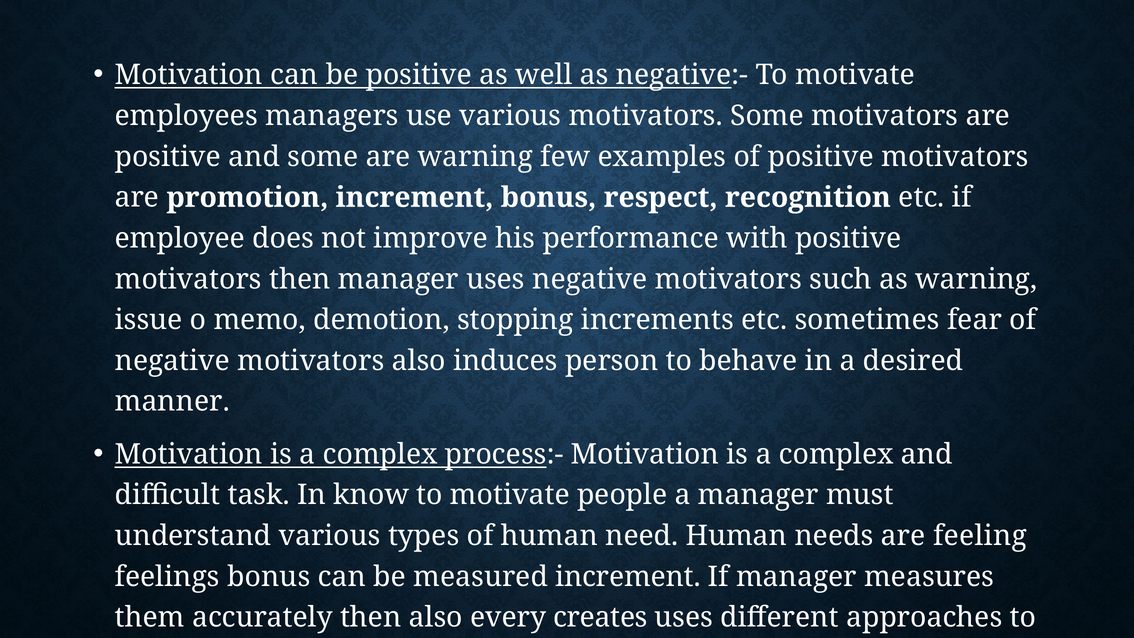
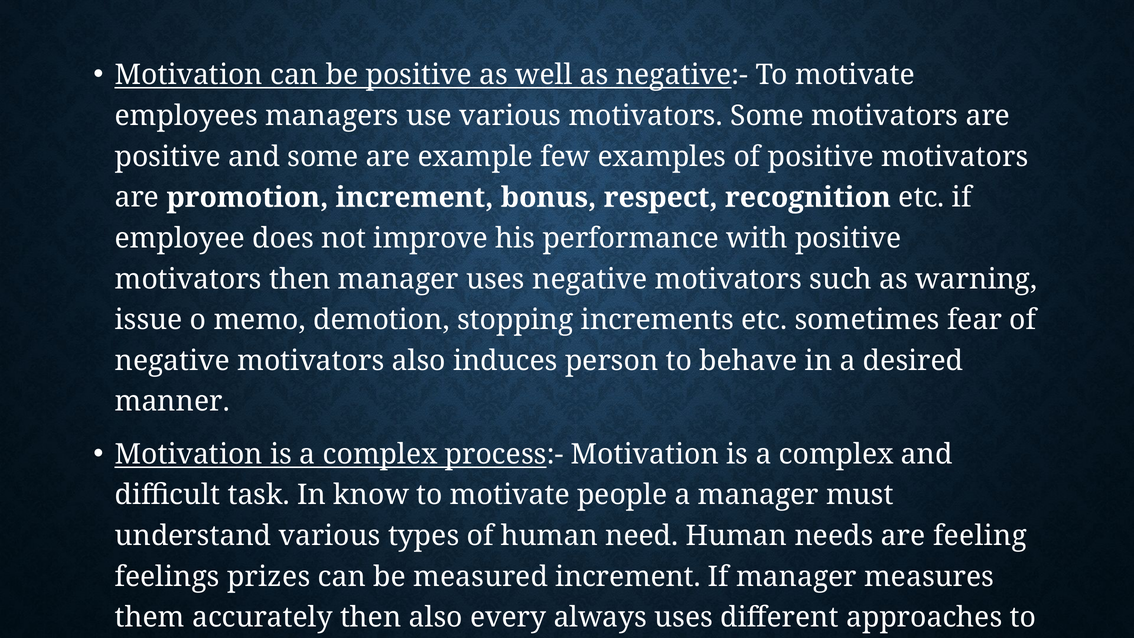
are warning: warning -> example (475, 157)
feelings bonus: bonus -> prizes (269, 577)
creates: creates -> always (600, 617)
